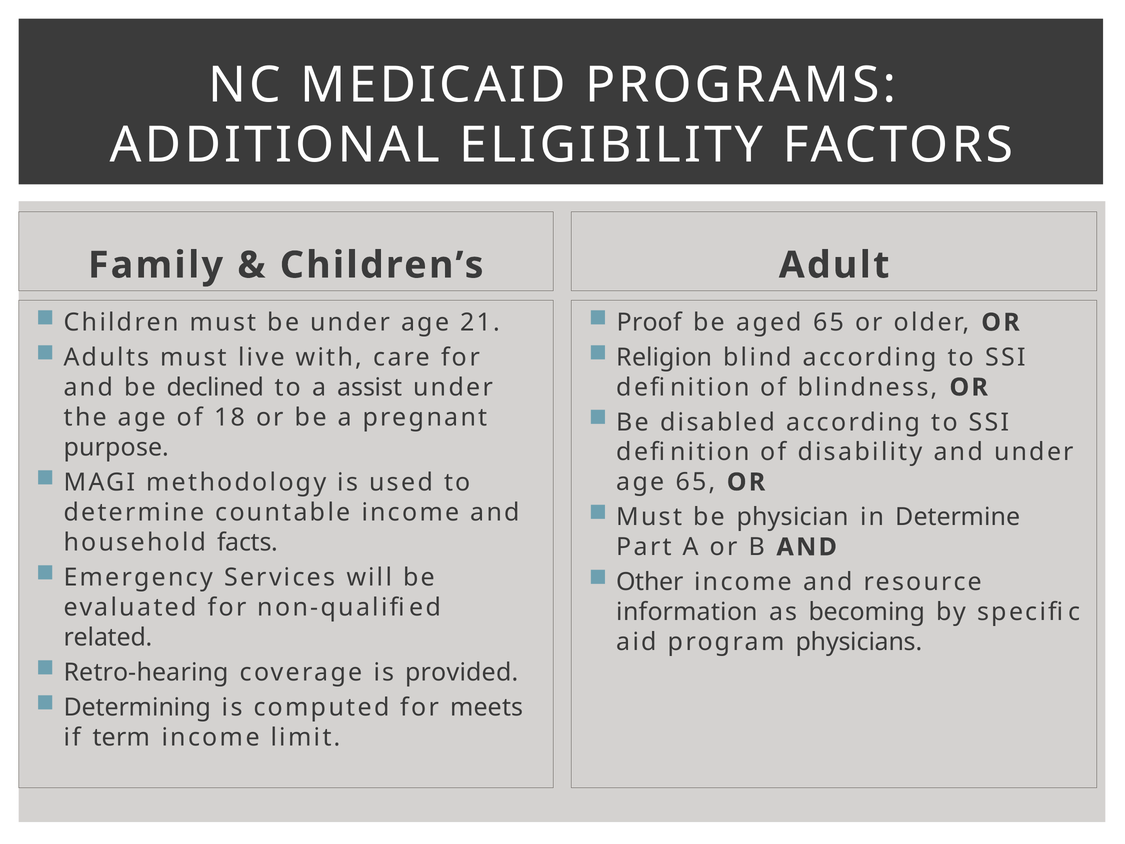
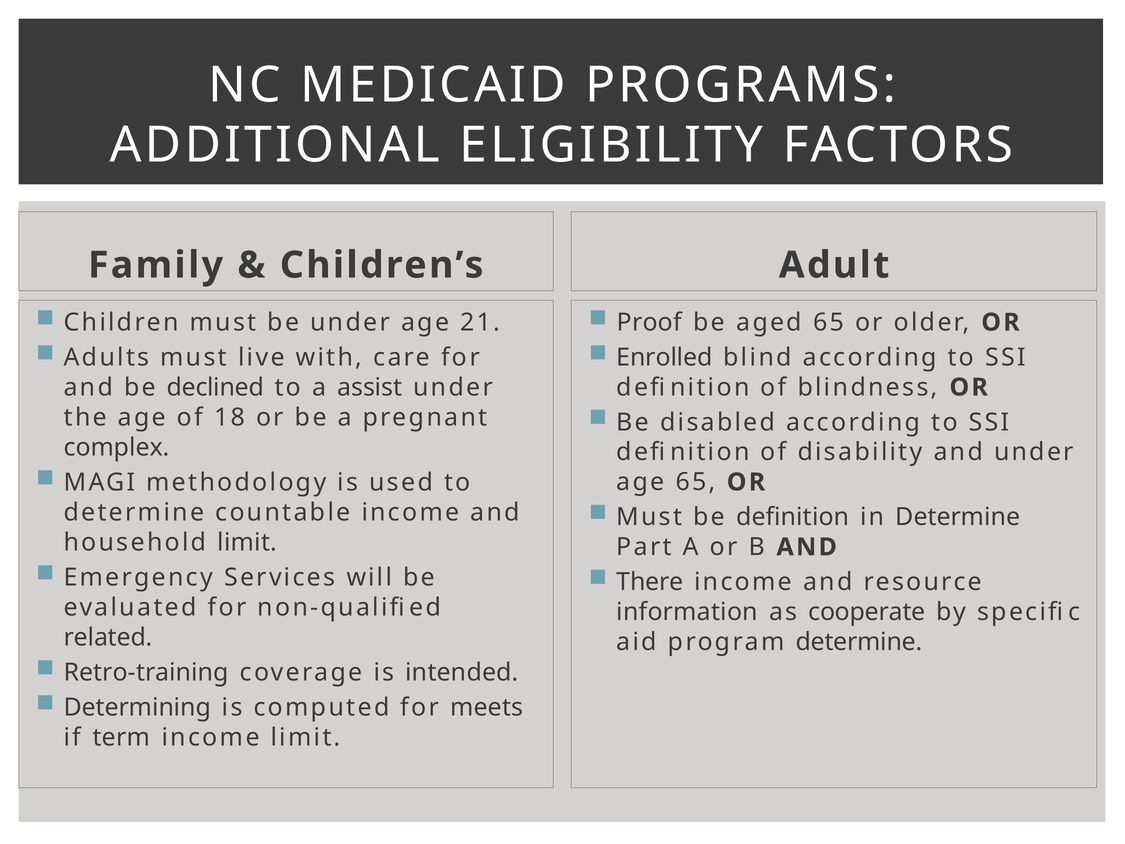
Religion: Religion -> Enrolled (664, 357)
purpose: purpose -> complex (117, 447)
be physician: physician -> definition (793, 517)
household facts: facts -> limit (247, 542)
Other: Other -> There (650, 582)
becoming: becoming -> cooperate (867, 612)
program physicians: physicians -> determine (859, 642)
Retro-hearing: Retro-hearing -> Retro-training (146, 672)
provided: provided -> intended (462, 672)
